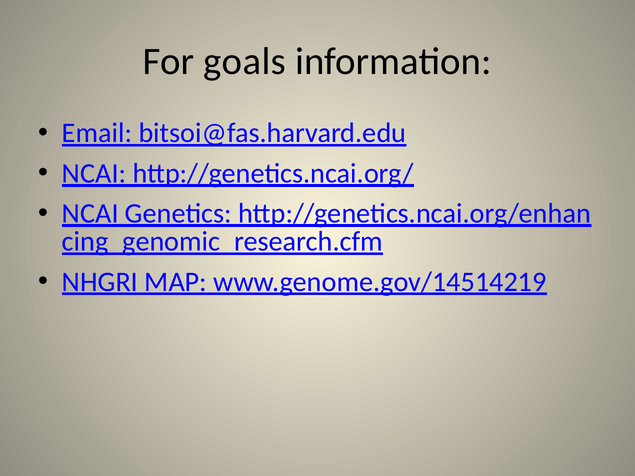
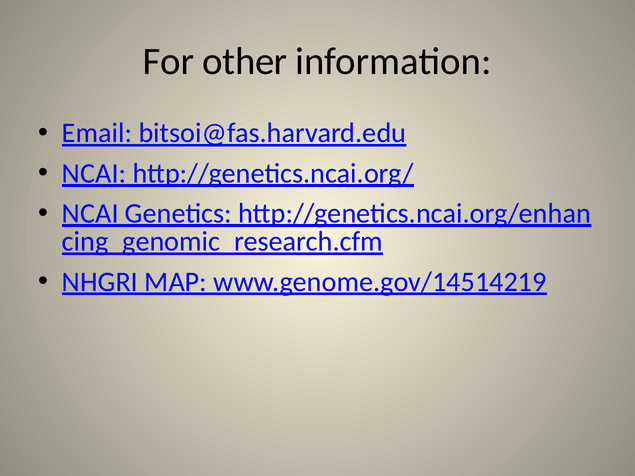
goals: goals -> other (245, 61)
